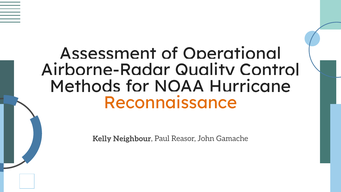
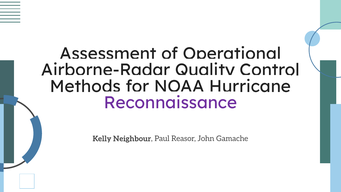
Reconnaissance colour: orange -> purple (170, 103)
